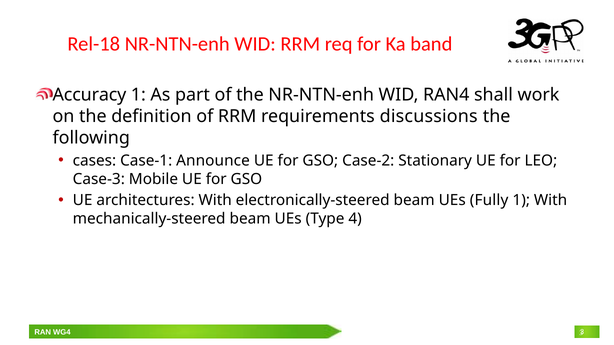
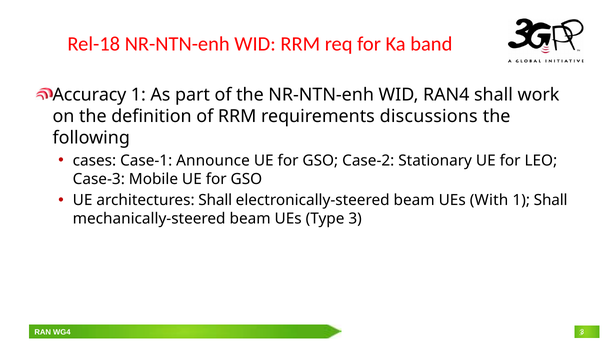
architectures With: With -> Shall (215, 201)
Fully: Fully -> With (489, 201)
1 With: With -> Shall (551, 201)
Type 4: 4 -> 3 (355, 219)
